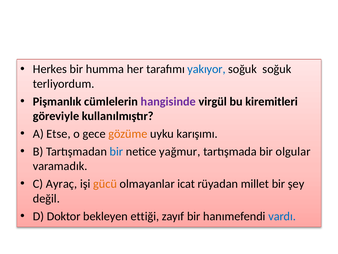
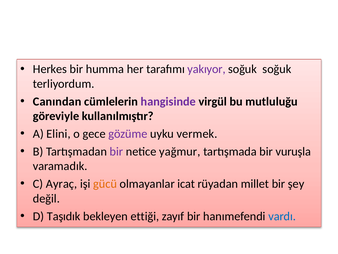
yakıyor colour: blue -> purple (207, 69)
Pişmanlık: Pişmanlık -> Canından (57, 101)
kiremitleri: kiremitleri -> mutluluğu (272, 101)
Etse: Etse -> Elini (59, 134)
gözüme colour: orange -> purple (128, 134)
karışımı: karışımı -> vermek (197, 134)
bir colour: blue -> purple (116, 151)
olgular: olgular -> vuruşla (293, 151)
Doktor: Doktor -> Taşıdık (64, 216)
